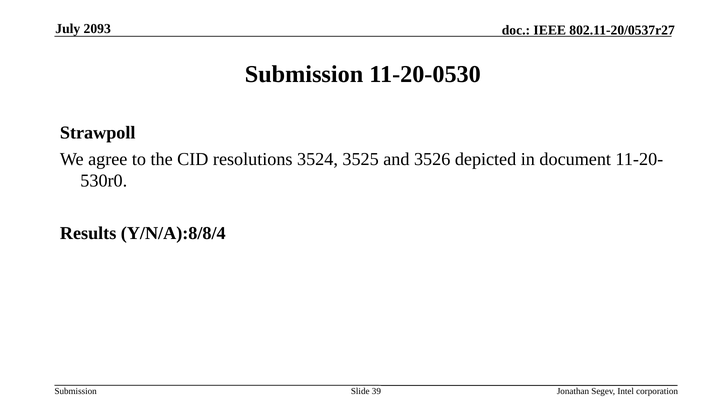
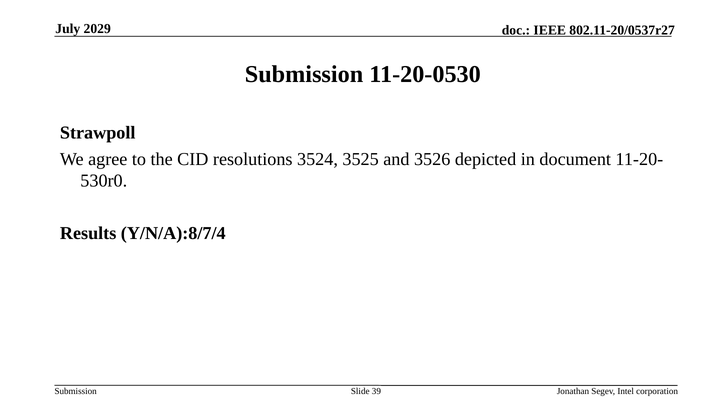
2093: 2093 -> 2029 (97, 29)
Y/N/A):8/8/4: Y/N/A):8/8/4 -> Y/N/A):8/7/4 (173, 234)
